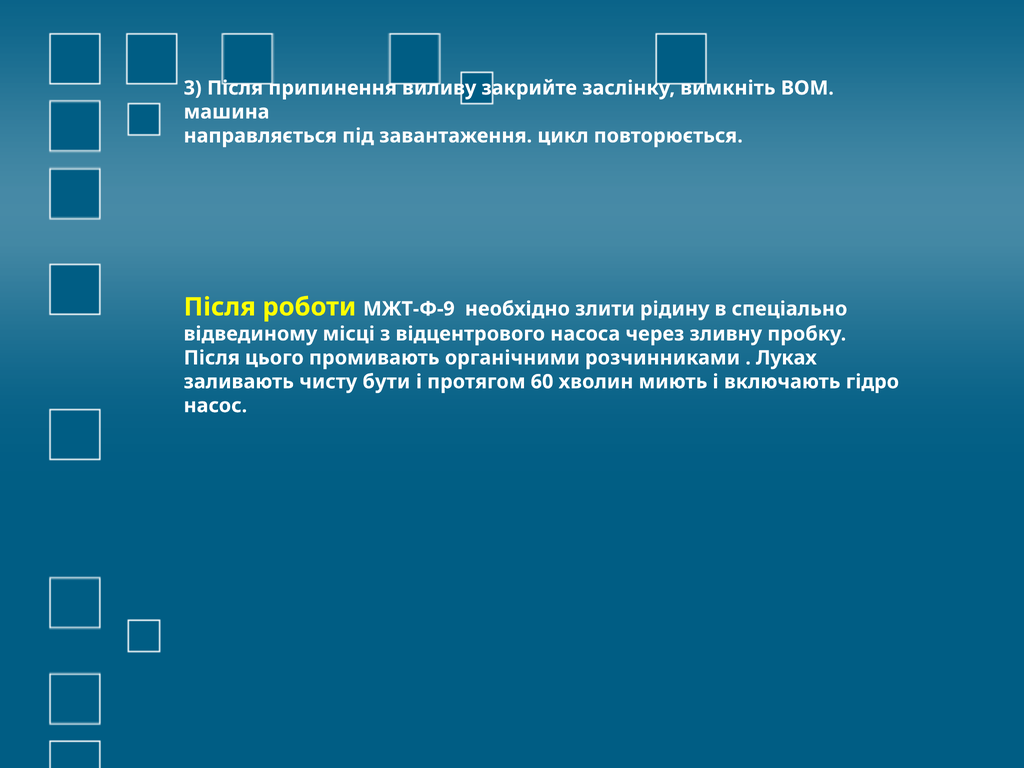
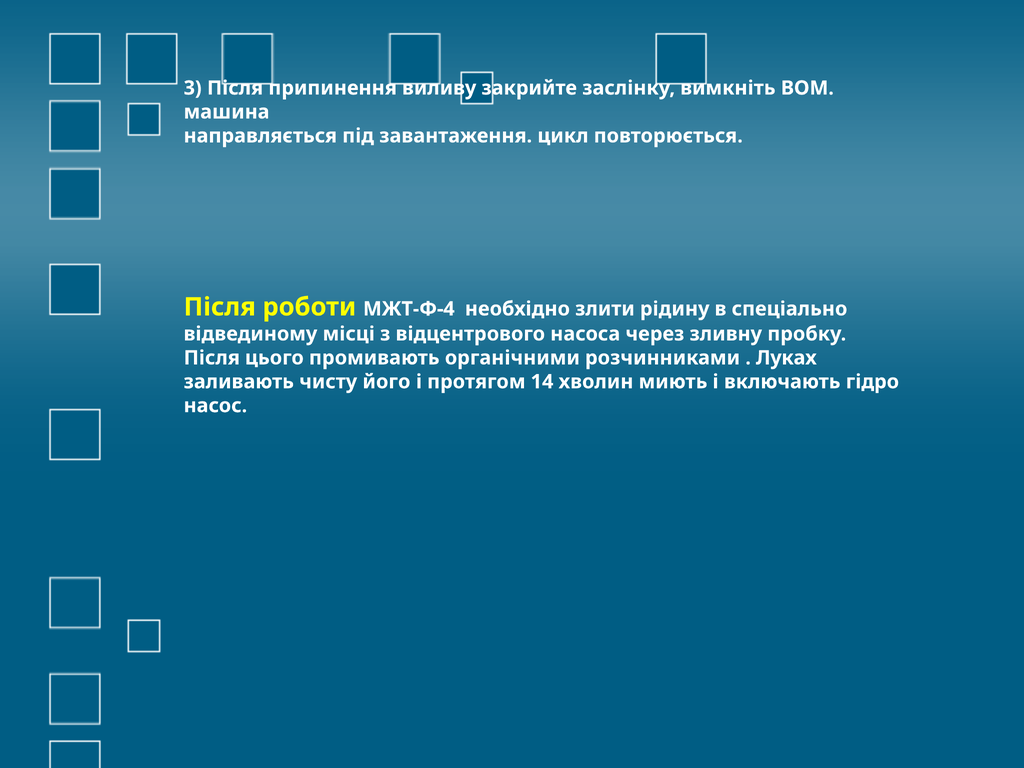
МЖТ-Ф-9: МЖТ-Ф-9 -> МЖТ-Ф-4 (409, 309)
бути: бути -> його (386, 382)
60: 60 -> 14 (542, 382)
